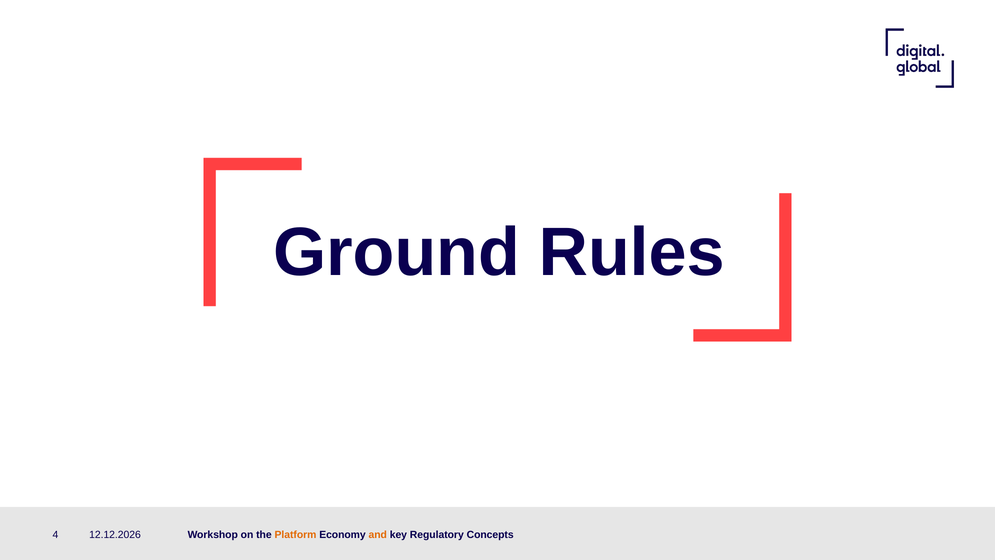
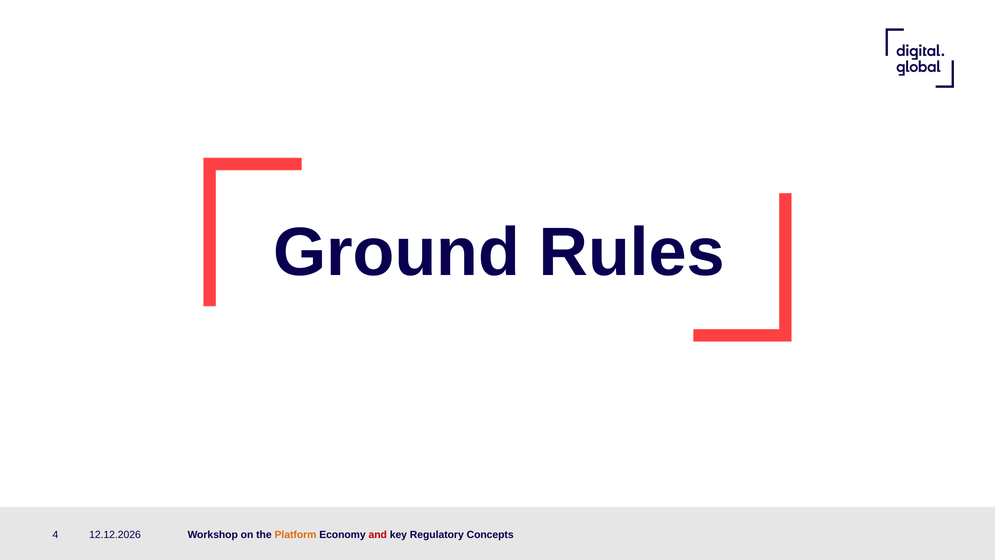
and colour: orange -> red (378, 535)
